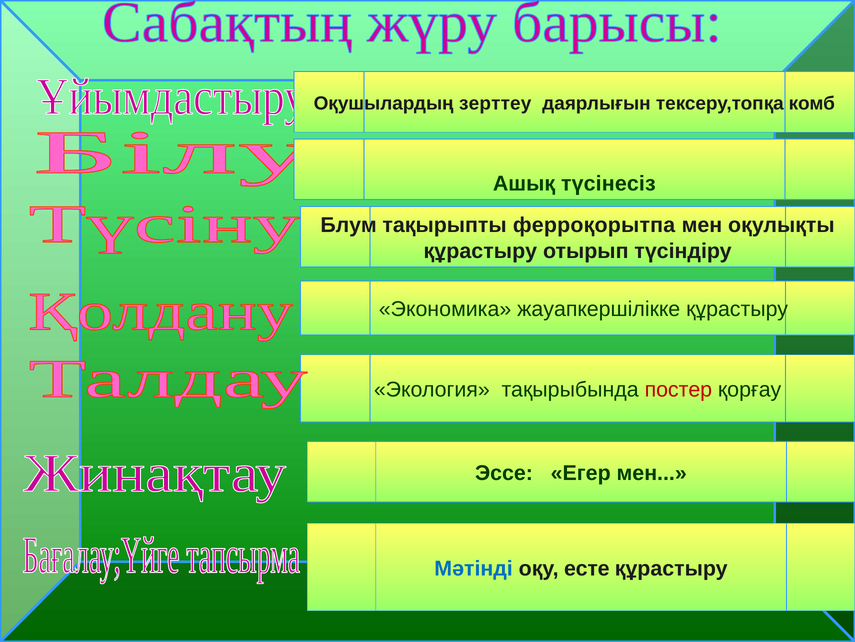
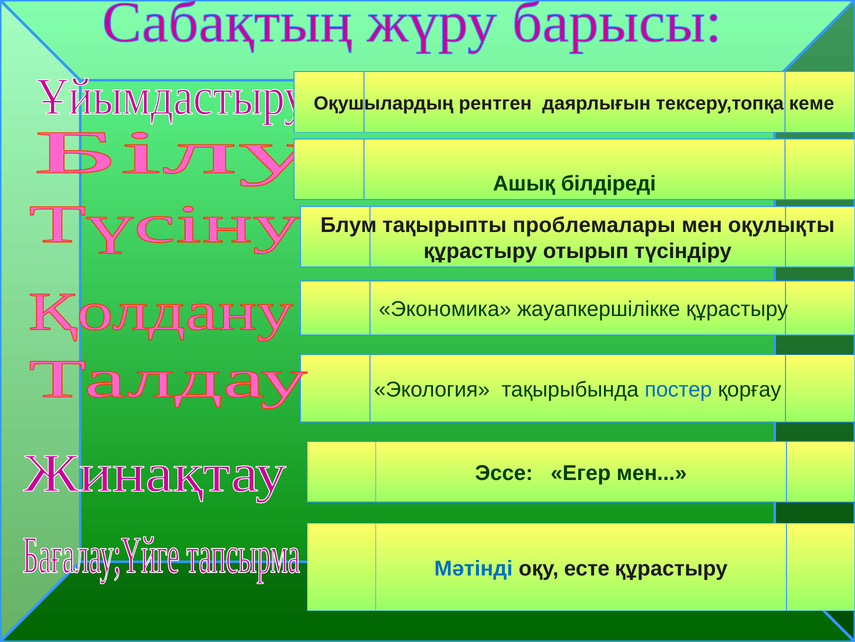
зерттеу: зерттеу -> рентген (495, 103)
комб: комб -> кеме (812, 103)
түсінесіз: түсінесіз -> білдіреді (609, 183)
ферроқорытпа: ферроқорытпа -> проблемалары (594, 225)
постер colour: red -> blue (678, 389)
